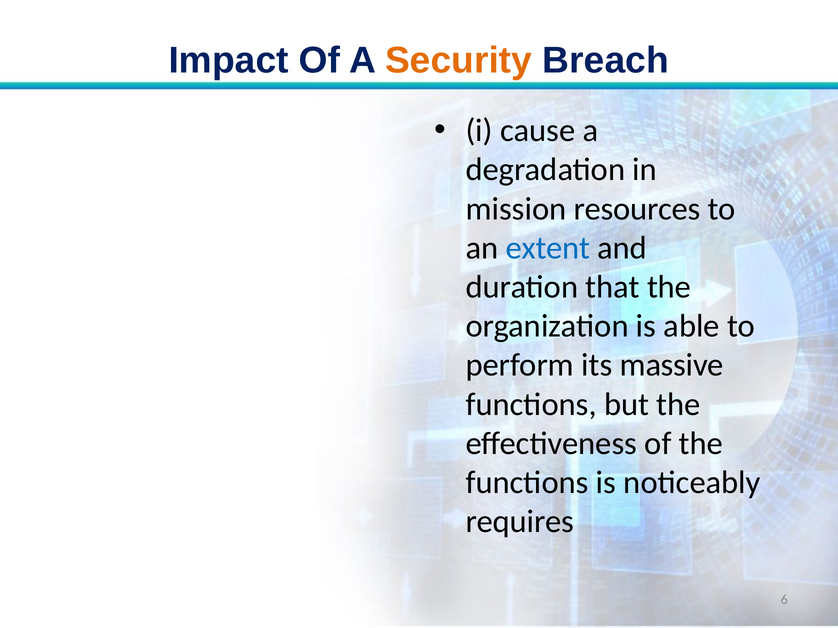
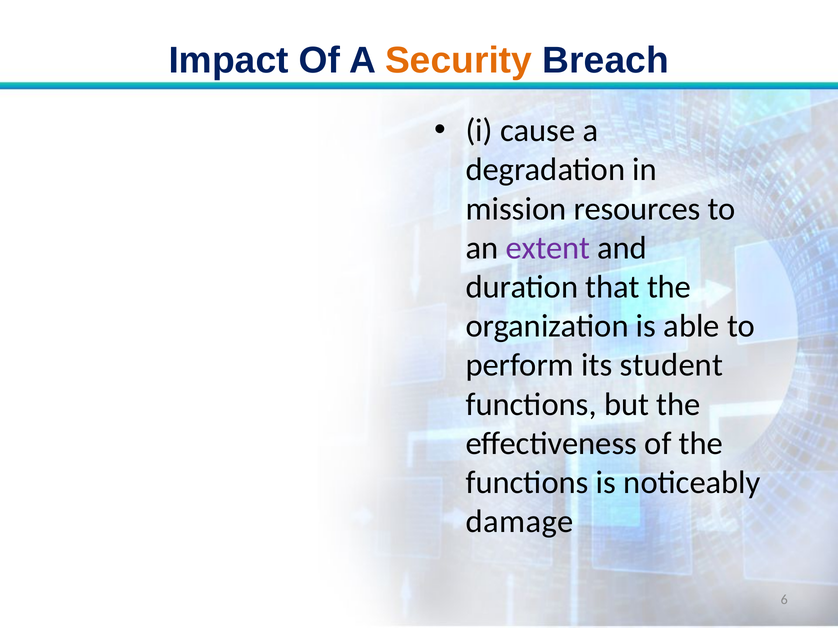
extent colour: blue -> purple (548, 248)
massive: massive -> student (671, 365)
requires: requires -> damage (520, 522)
